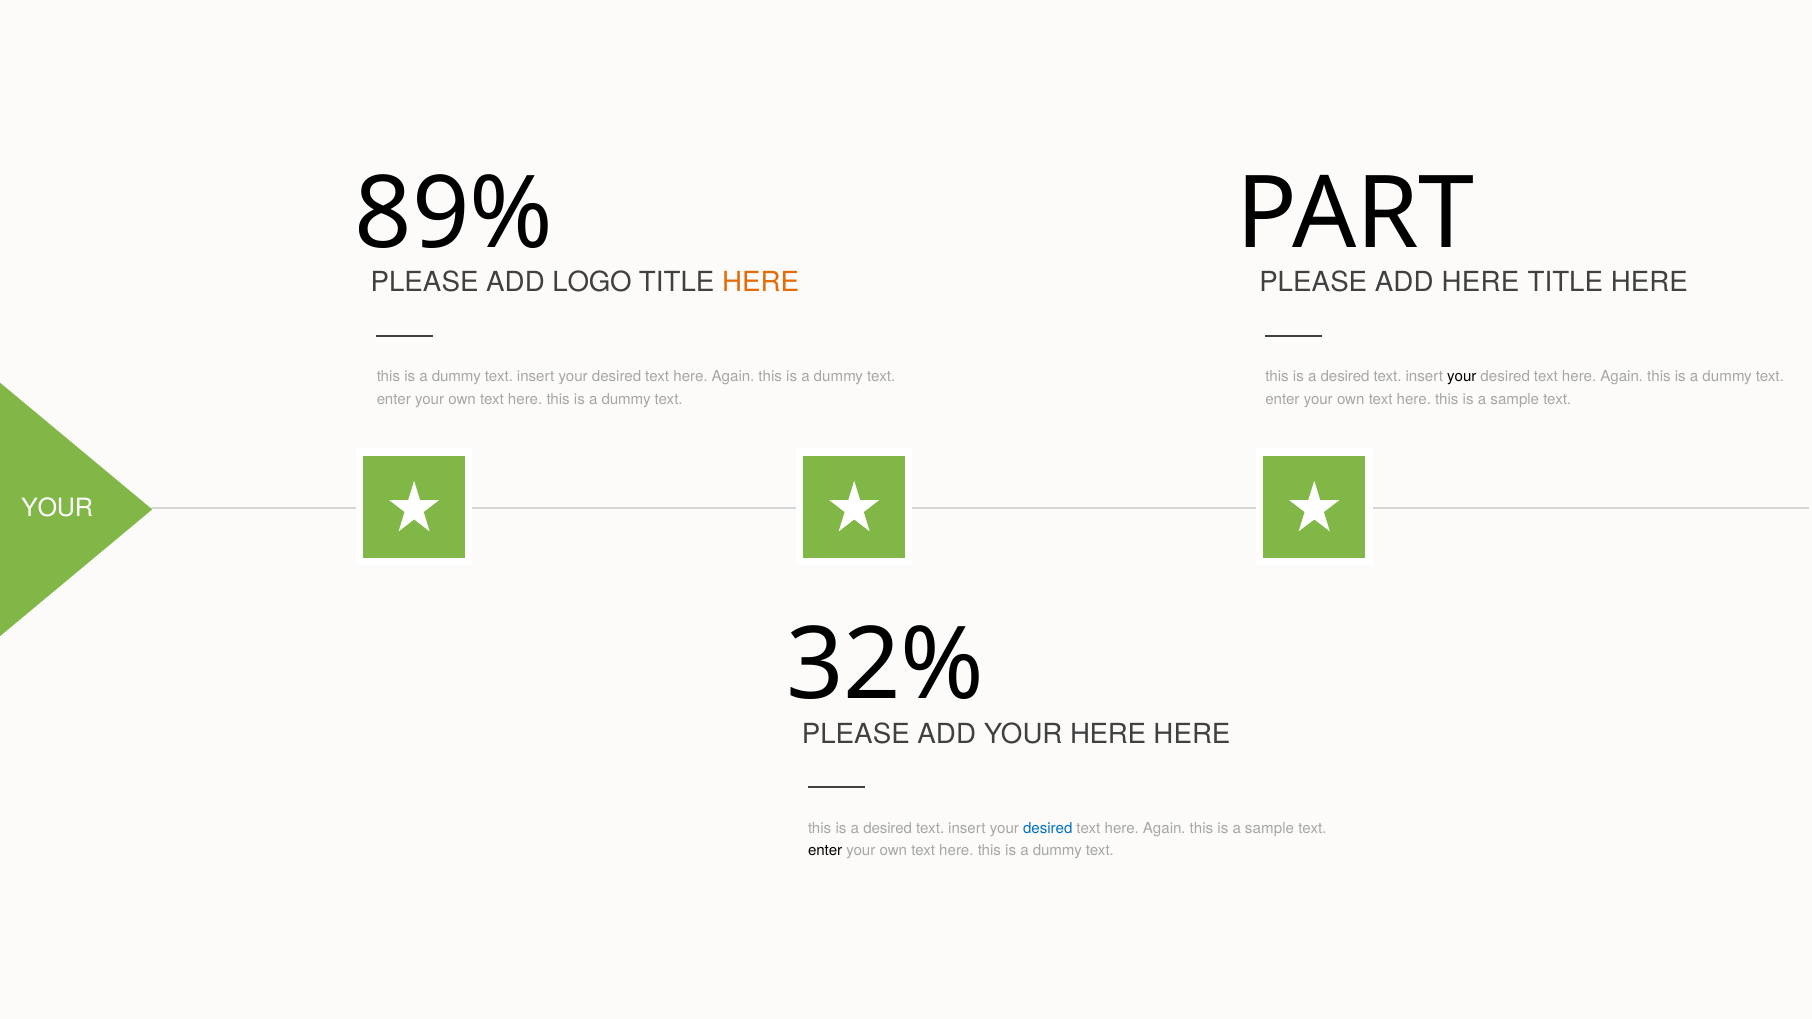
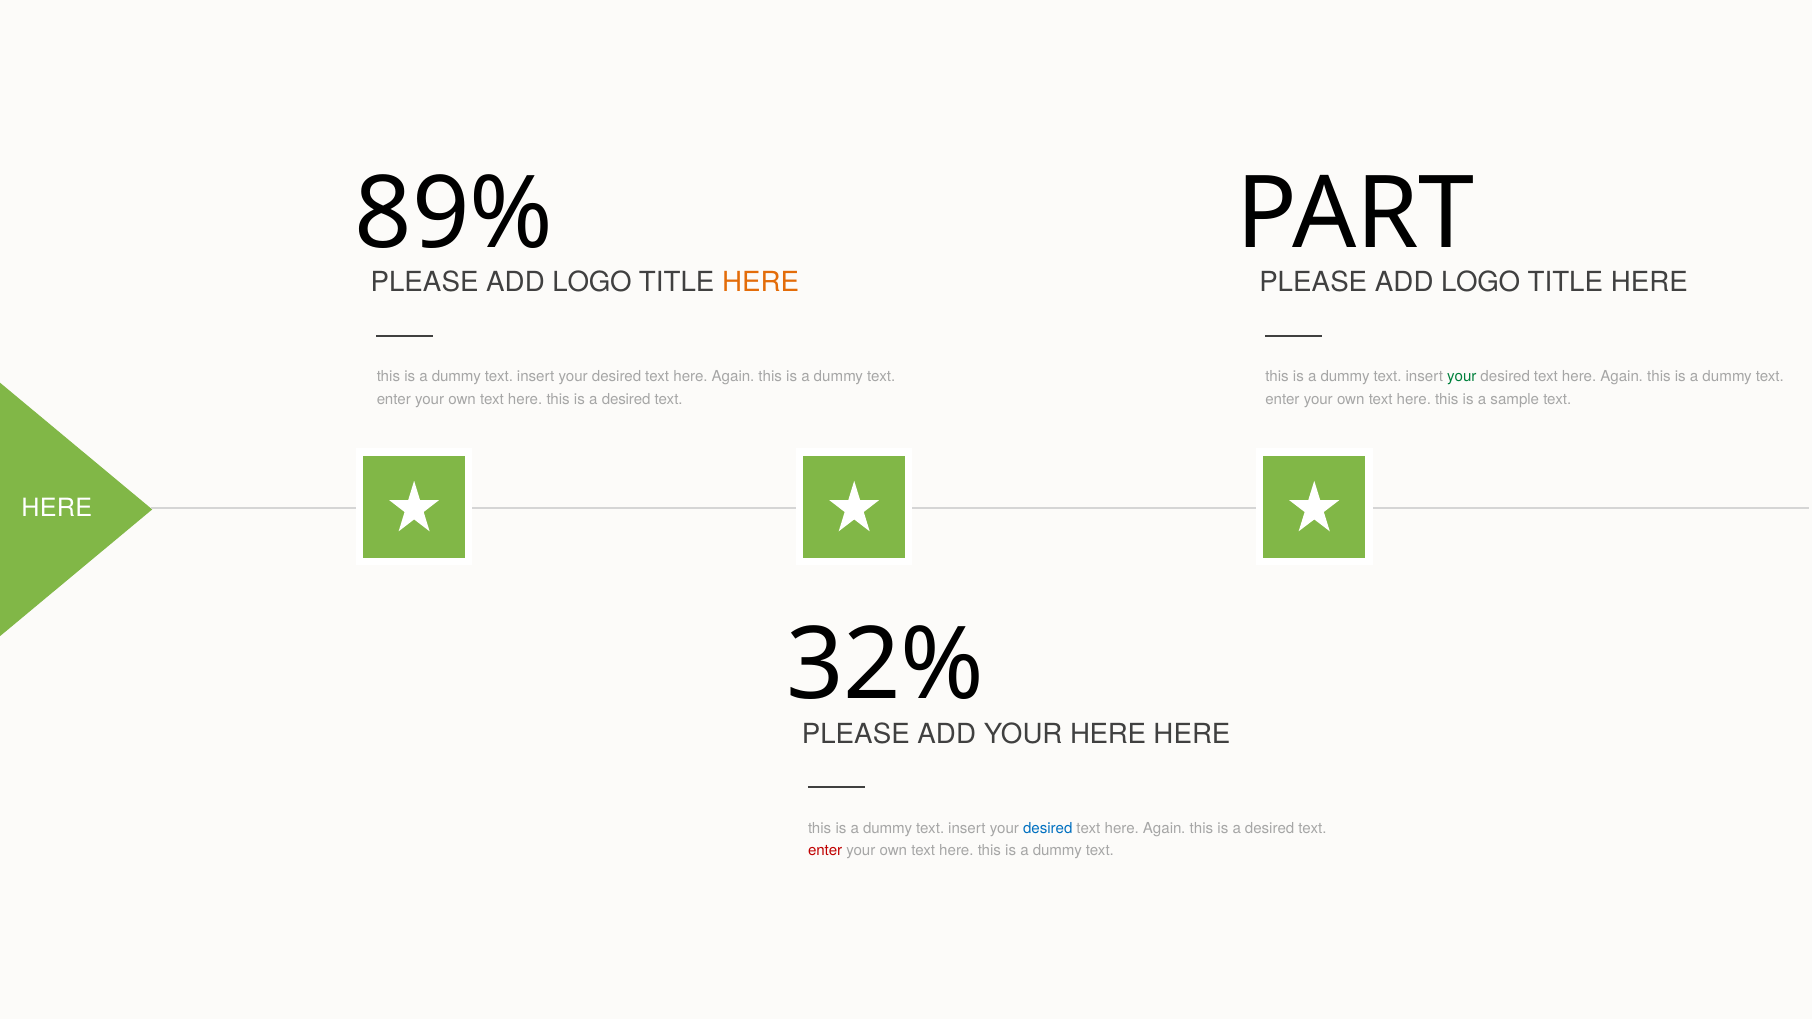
HERE: HERE -> LOGO (1481, 283)
desired: desired -> dummy (1345, 377)
your colour: black -> green (1462, 377)
dummy: dummy -> desired (626, 400)
YOUR: YOUR -> HERE (57, 508)
desired: desired -> dummy (888, 828)
sample: sample -> desired (1270, 828)
enter colour: black -> red (825, 851)
